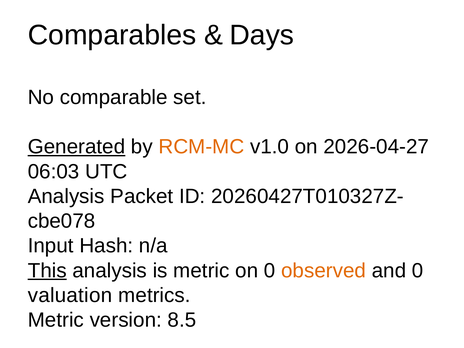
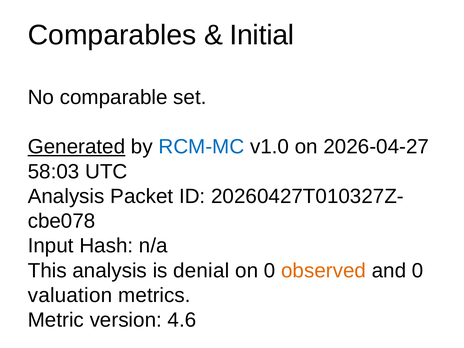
Days: Days -> Initial (262, 35)
RCM-MC colour: orange -> blue (201, 147)
06:03: 06:03 -> 58:03 (54, 172)
This underline: present -> none (47, 271)
is metric: metric -> denial (201, 271)
8.5: 8.5 -> 4.6 (182, 320)
